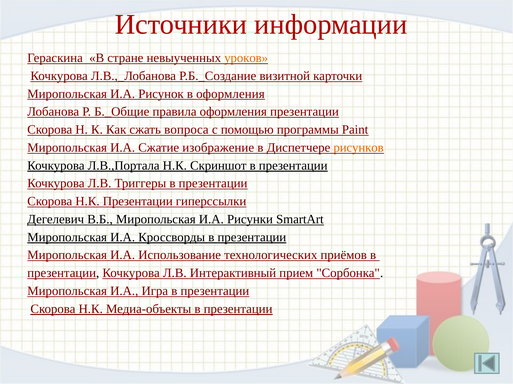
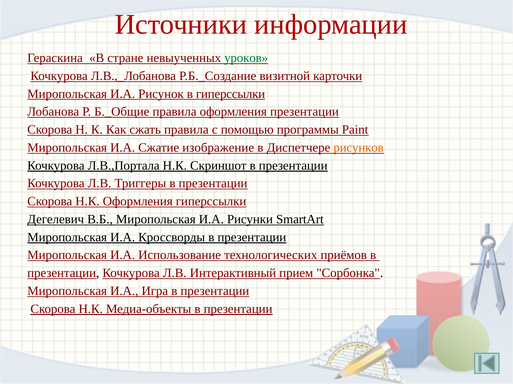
уроков colour: orange -> green (246, 58)
в оформления: оформления -> гиперссылки (231, 94)
сжать вопроса: вопроса -> правила (186, 130)
Н.К Презентации: Презентации -> Оформления (138, 202)
